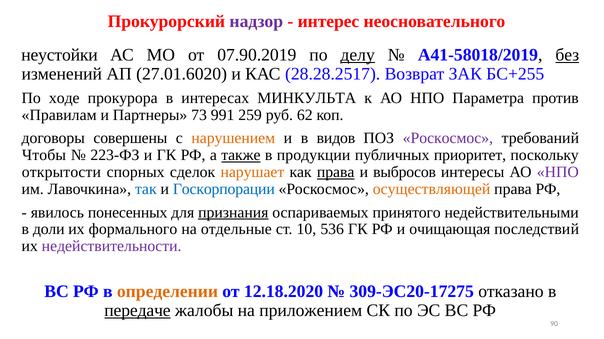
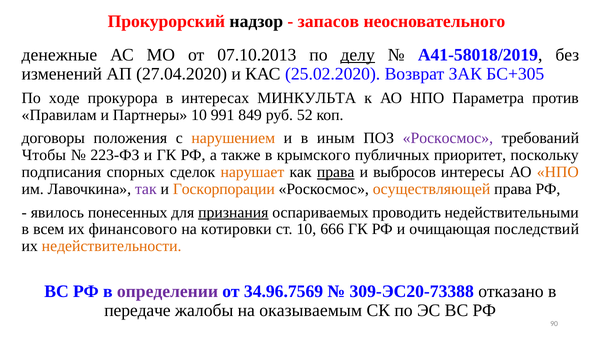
надзор colour: purple -> black (256, 22)
интерес: интерес -> запасов (328, 22)
неустойки: неустойки -> денежные (59, 55)
07.90.2019: 07.90.2019 -> 07.10.2013 (257, 55)
без underline: present -> none (567, 55)
27.01.6020: 27.01.6020 -> 27.04.2020 (182, 74)
28.28.2517: 28.28.2517 -> 25.02.2020 (333, 74)
БС+255: БС+255 -> БС+305 (515, 74)
Партнеры 73: 73 -> 10 (199, 115)
259: 259 -> 849 (250, 115)
62: 62 -> 52 (305, 115)
совершены: совершены -> положения (130, 139)
видов: видов -> иным (336, 139)
также underline: present -> none (241, 156)
продукции: продукции -> крымского (314, 156)
открытости: открытости -> подписания (61, 173)
НПО colour: purple -> orange (558, 173)
так colour: blue -> purple (146, 190)
Госкорпорации colour: blue -> orange (224, 190)
принятого: принятого -> проводить (407, 213)
доли: доли -> всем (49, 230)
формального: формального -> финансового (133, 230)
отдельные: отдельные -> котировки (236, 230)
536: 536 -> 666 (332, 230)
недействительности colour: purple -> orange (112, 247)
определении colour: orange -> purple (168, 292)
12.18.2020: 12.18.2020 -> 34.96.7569 (284, 292)
309-ЭС20-17275: 309-ЭС20-17275 -> 309-ЭС20-73388 (412, 292)
передаче underline: present -> none (137, 311)
приложением: приложением -> оказываемым (311, 311)
